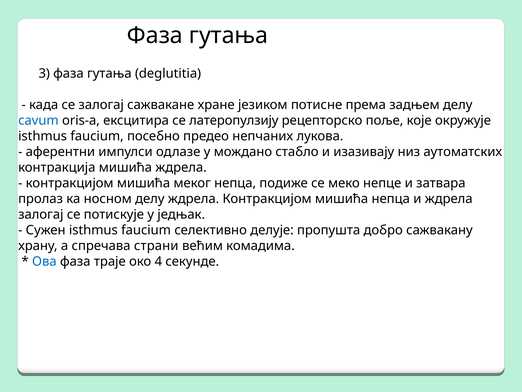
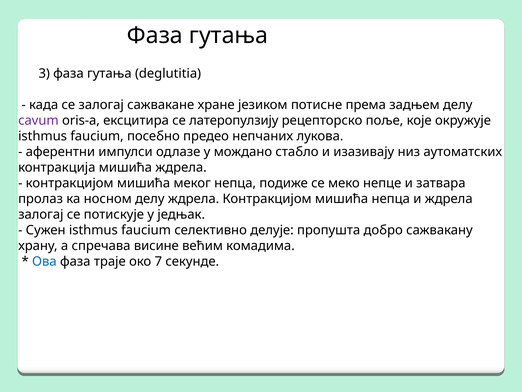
cavum colour: blue -> purple (38, 120)
страни: страни -> висине (156, 246)
4: 4 -> 7 (158, 261)
